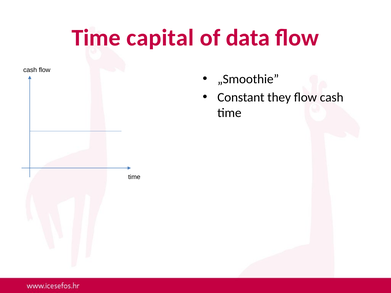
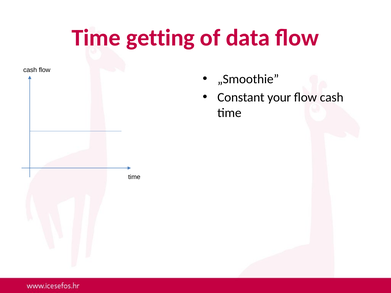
capital: capital -> getting (160, 38)
they: they -> your (279, 97)
